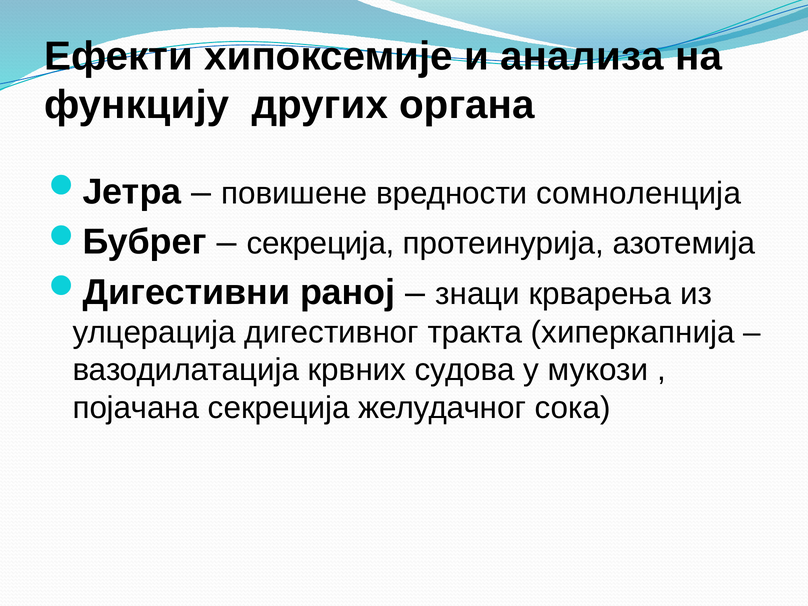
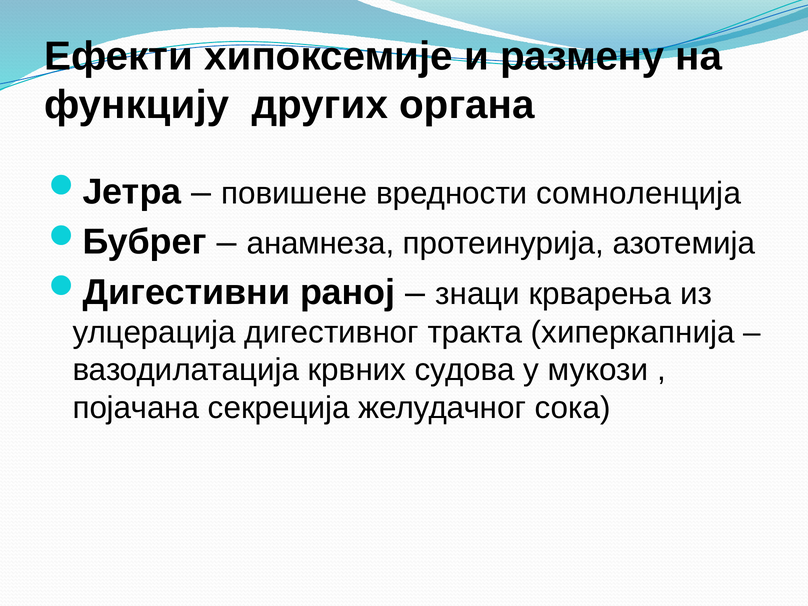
анализа: анализа -> размену (582, 56)
секреција: секреција -> анамнеза (321, 243)
